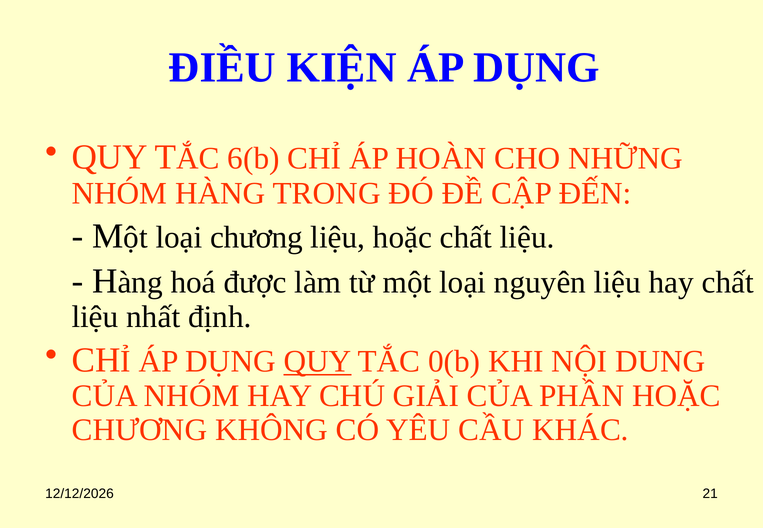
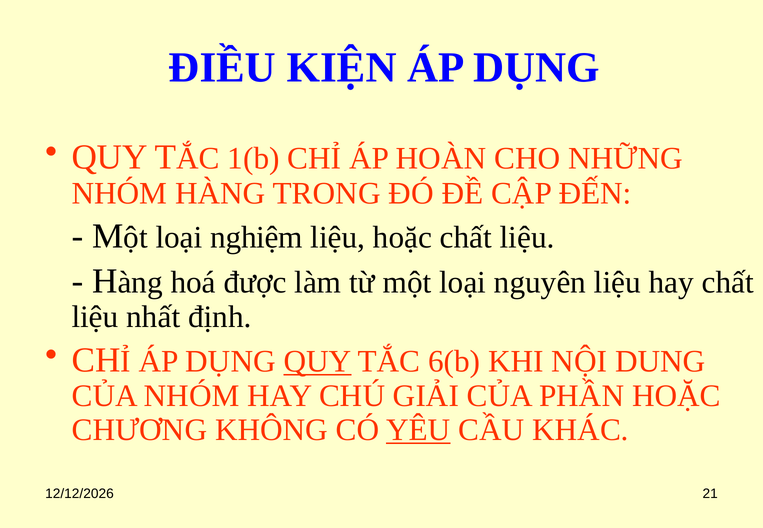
6(b: 6(b -> 1(b (254, 159)
loại chương: chương -> nghiệm (257, 238)
0(b: 0(b -> 6(b (454, 362)
YÊU underline: none -> present (418, 430)
